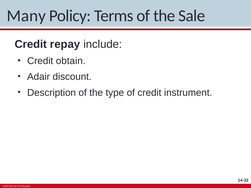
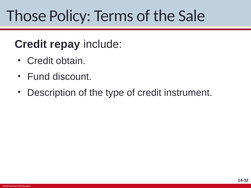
Many: Many -> Those (26, 16)
Adair: Adair -> Fund (39, 77)
